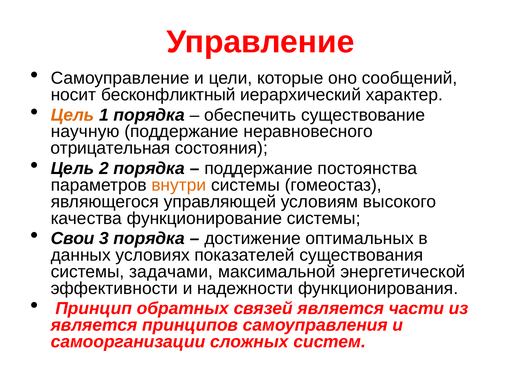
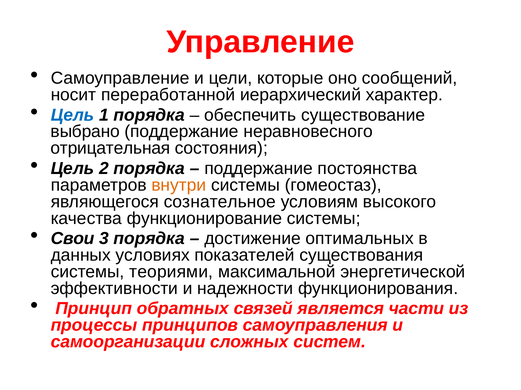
бесконфликтный: бесконфликтный -> переработанной (168, 95)
Цель colour: orange -> blue (72, 115)
научную: научную -> выбрано (85, 132)
управляющей: управляющей -> сознательное (220, 202)
задачами: задачами -> теориями (171, 272)
является: является -> процессы (94, 326)
